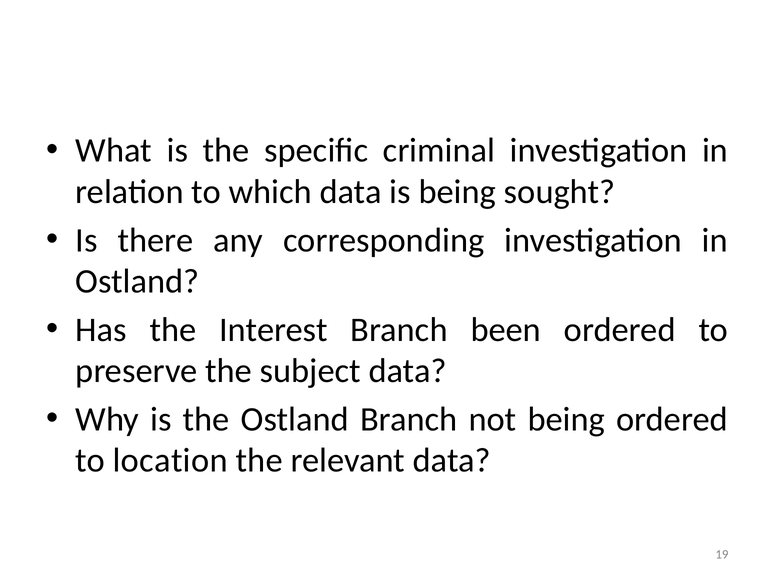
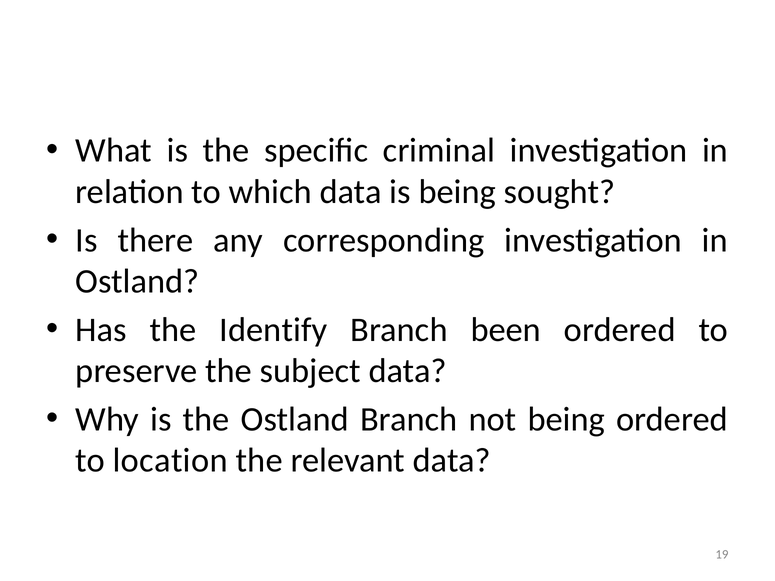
Interest: Interest -> Identify (273, 330)
